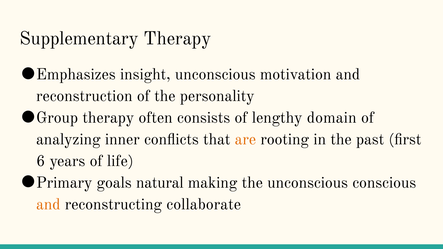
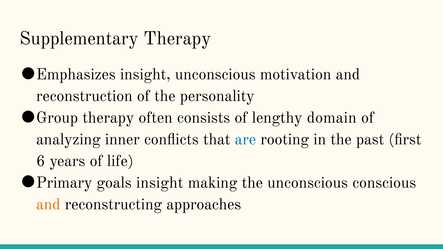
are colour: orange -> blue (245, 139)
goals natural: natural -> insight (160, 183)
collaborate: collaborate -> approaches (204, 204)
